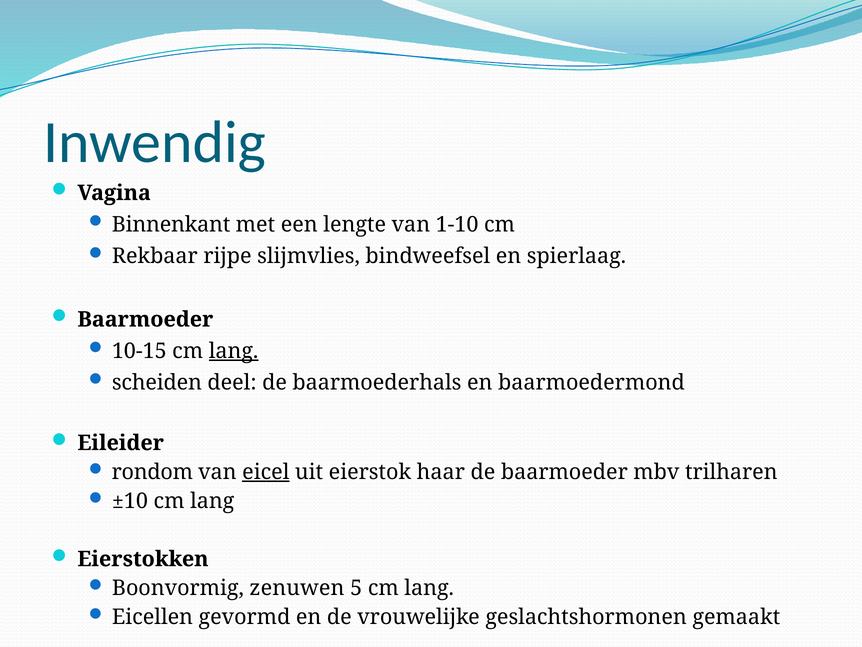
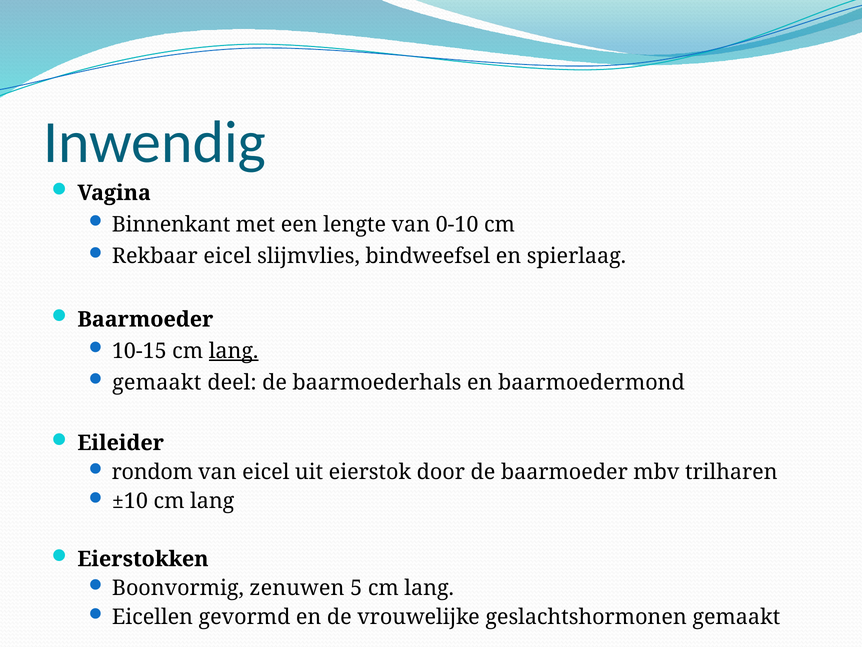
1-10: 1-10 -> 0-10 (457, 224)
Rekbaar rijpe: rijpe -> eicel (227, 256)
scheiden: scheiden -> gemaakt (157, 382)
eicel underline: present -> none (266, 472)
haar: haar -> door (441, 472)
